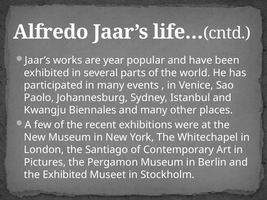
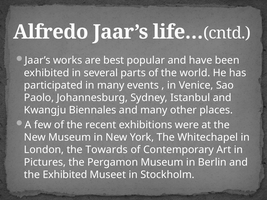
year: year -> best (114, 60)
Santiago: Santiago -> Towards (107, 150)
